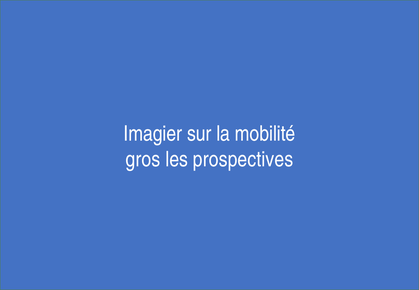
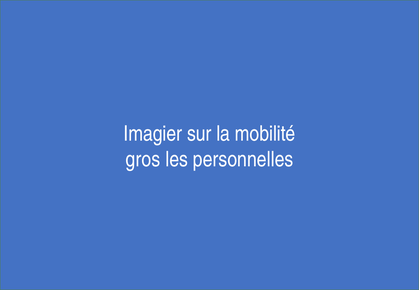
prospectives: prospectives -> personnelles (243, 159)
